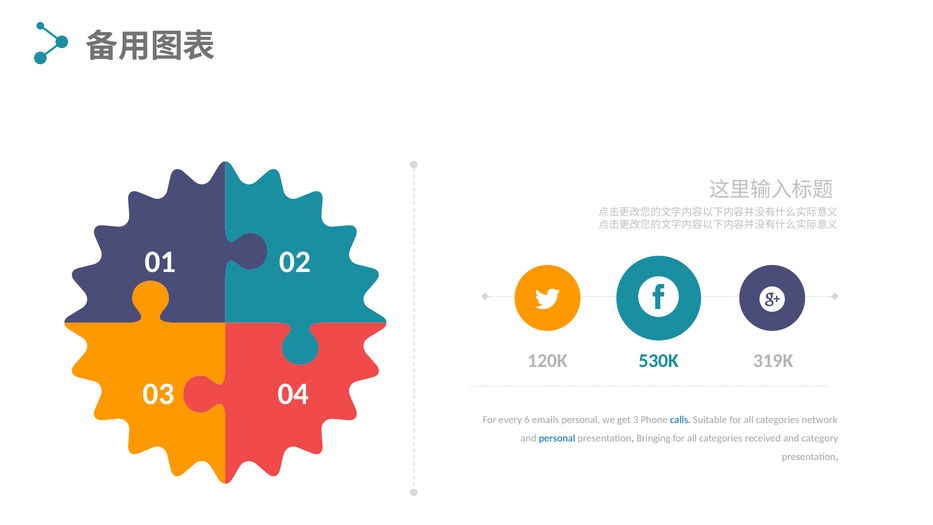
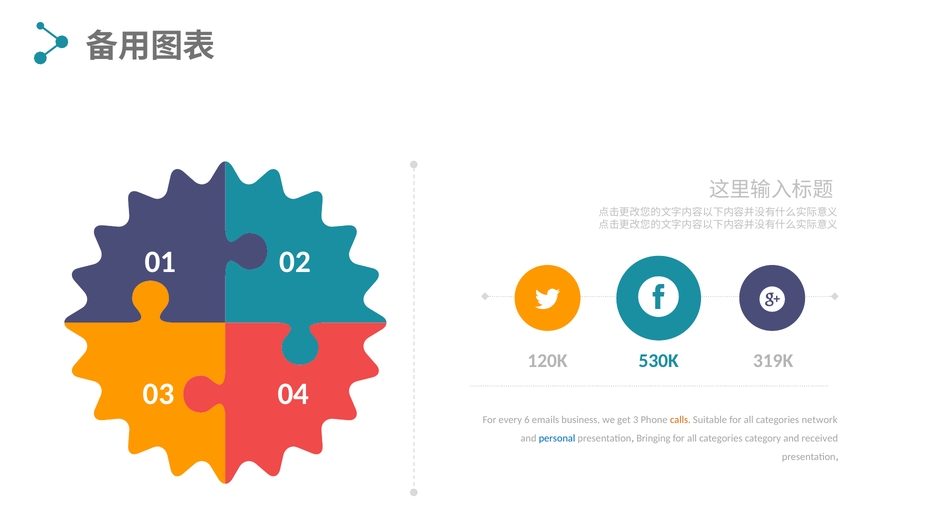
emails personal: personal -> business (581, 420)
calls colour: blue -> orange (680, 420)
received: received -> category (763, 438)
category: category -> received (820, 438)
